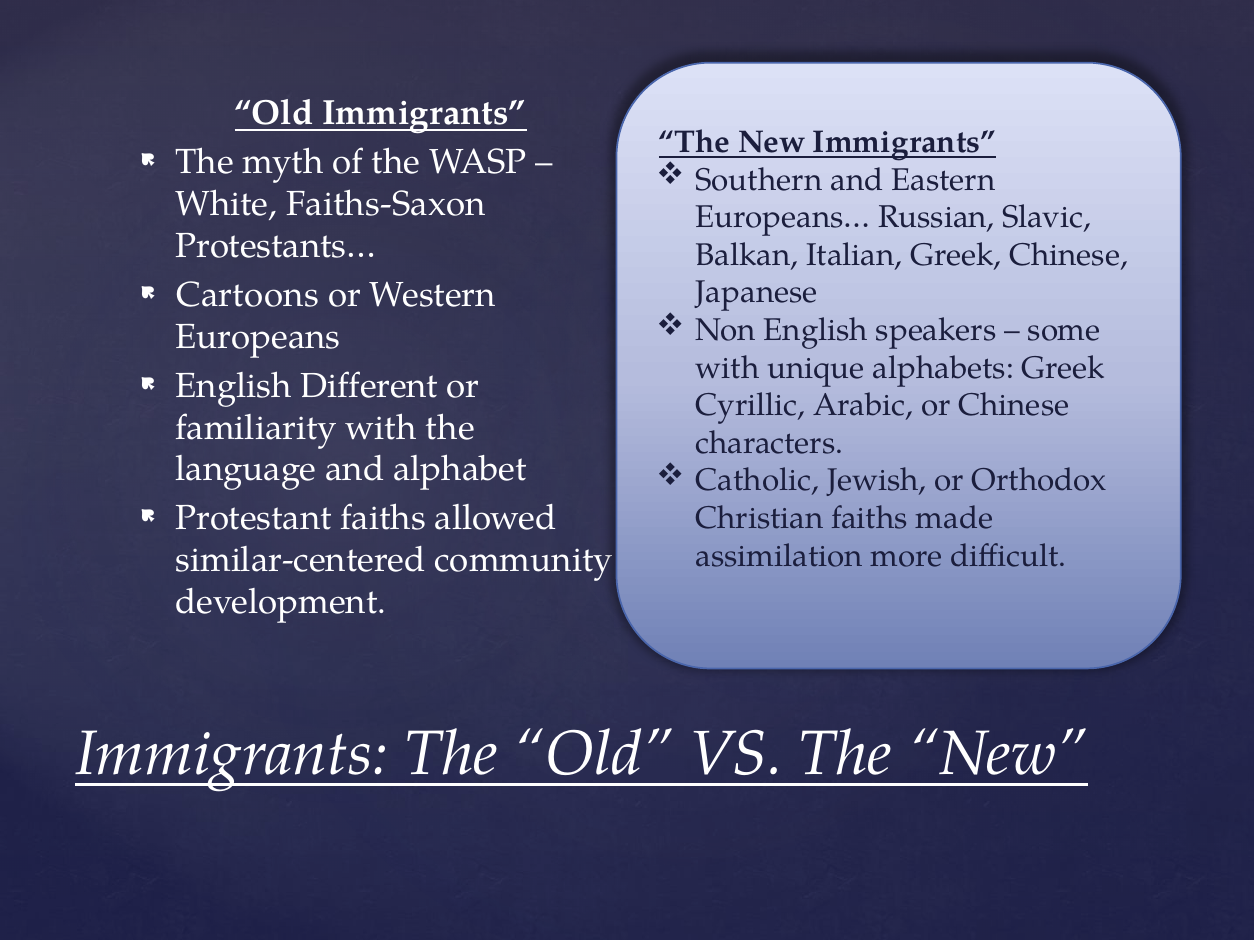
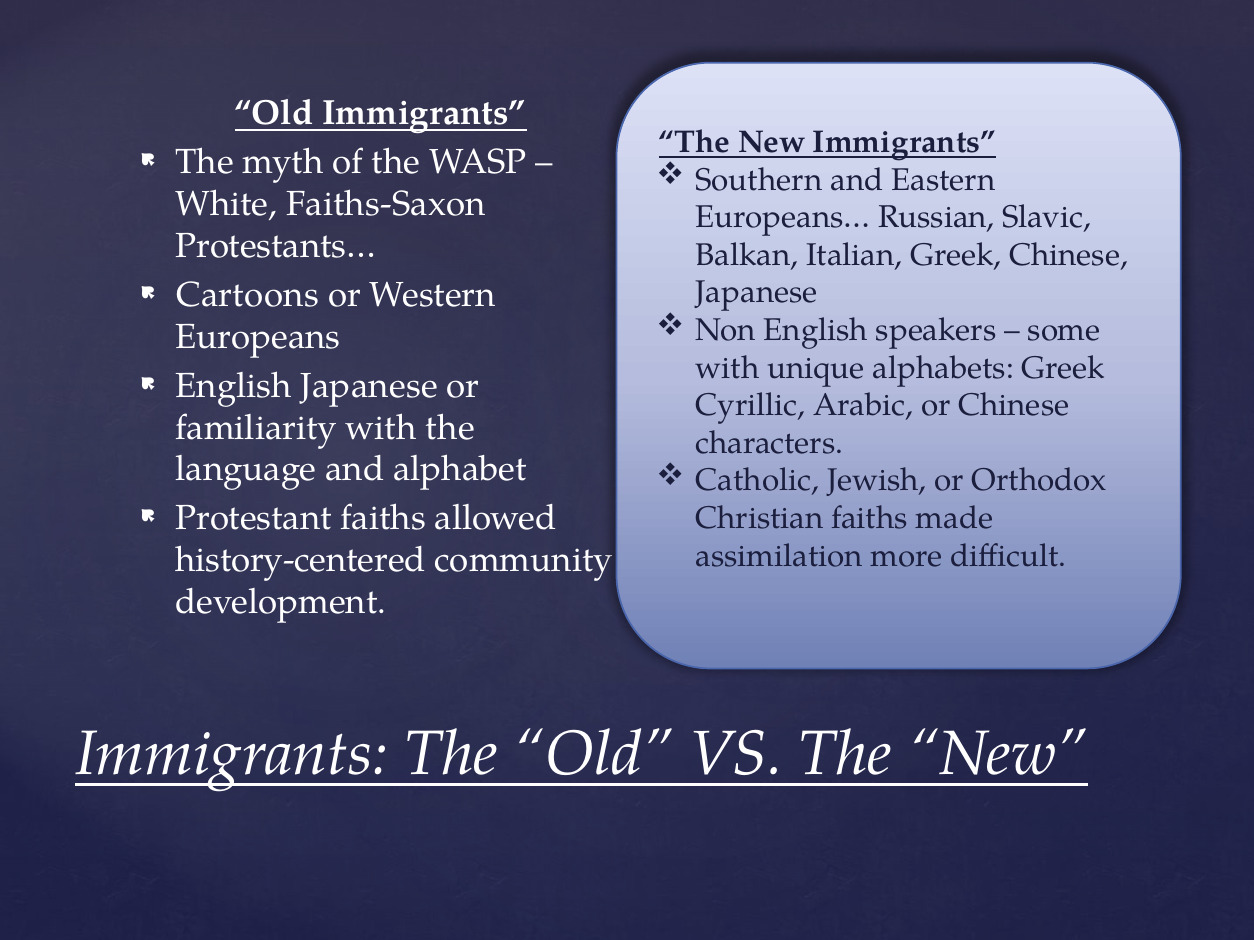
English Different: Different -> Japanese (369, 386)
similar-centered: similar-centered -> history-centered (301, 561)
